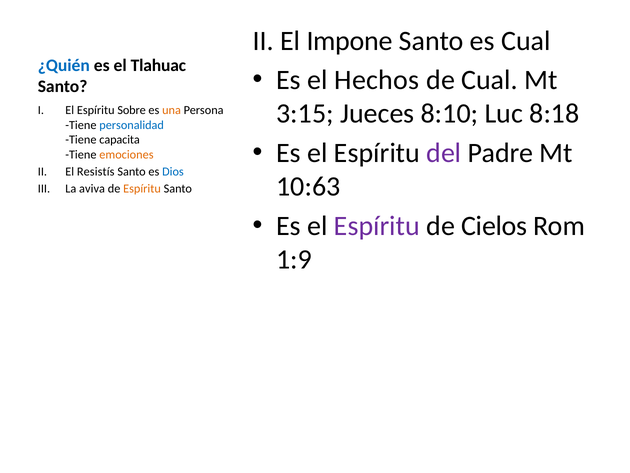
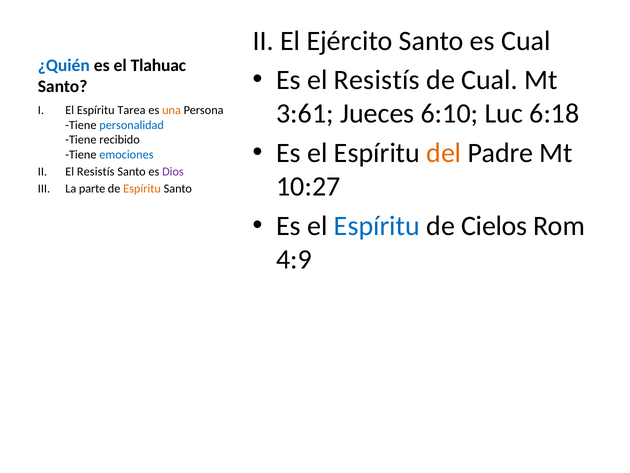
Impone: Impone -> Ejército (350, 41)
Es el Hechos: Hechos -> Resistís (377, 80)
3:15: 3:15 -> 3:61 (305, 114)
8:10: 8:10 -> 6:10 (450, 114)
8:18: 8:18 -> 6:18 (554, 114)
Sobre: Sobre -> Tarea (131, 110)
capacita: capacita -> recibido (120, 140)
del colour: purple -> orange (444, 153)
emociones colour: orange -> blue (126, 154)
Dios colour: blue -> purple (173, 172)
10:63: 10:63 -> 10:27 (308, 186)
aviva: aviva -> parte (92, 189)
Espíritu colour: purple -> blue (377, 226)
1:9: 1:9 -> 4:9 (294, 259)
